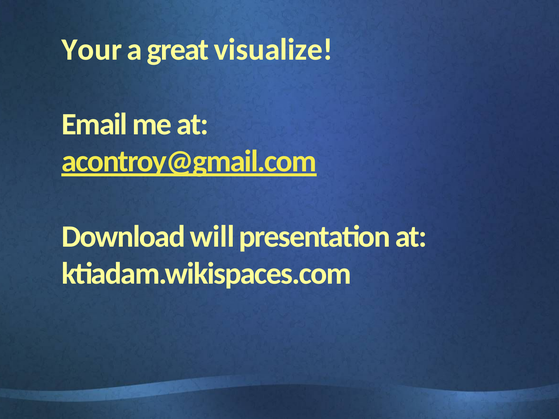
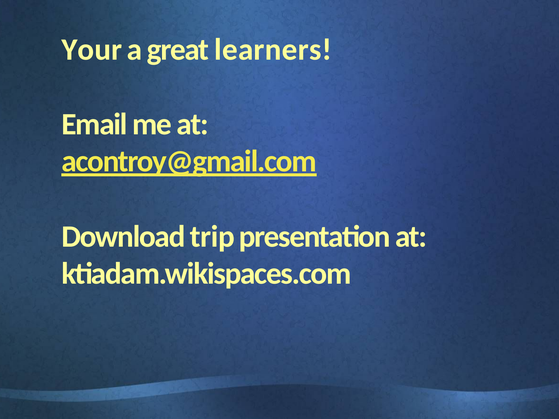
visualize: visualize -> learners (273, 50)
will: will -> trip (212, 237)
